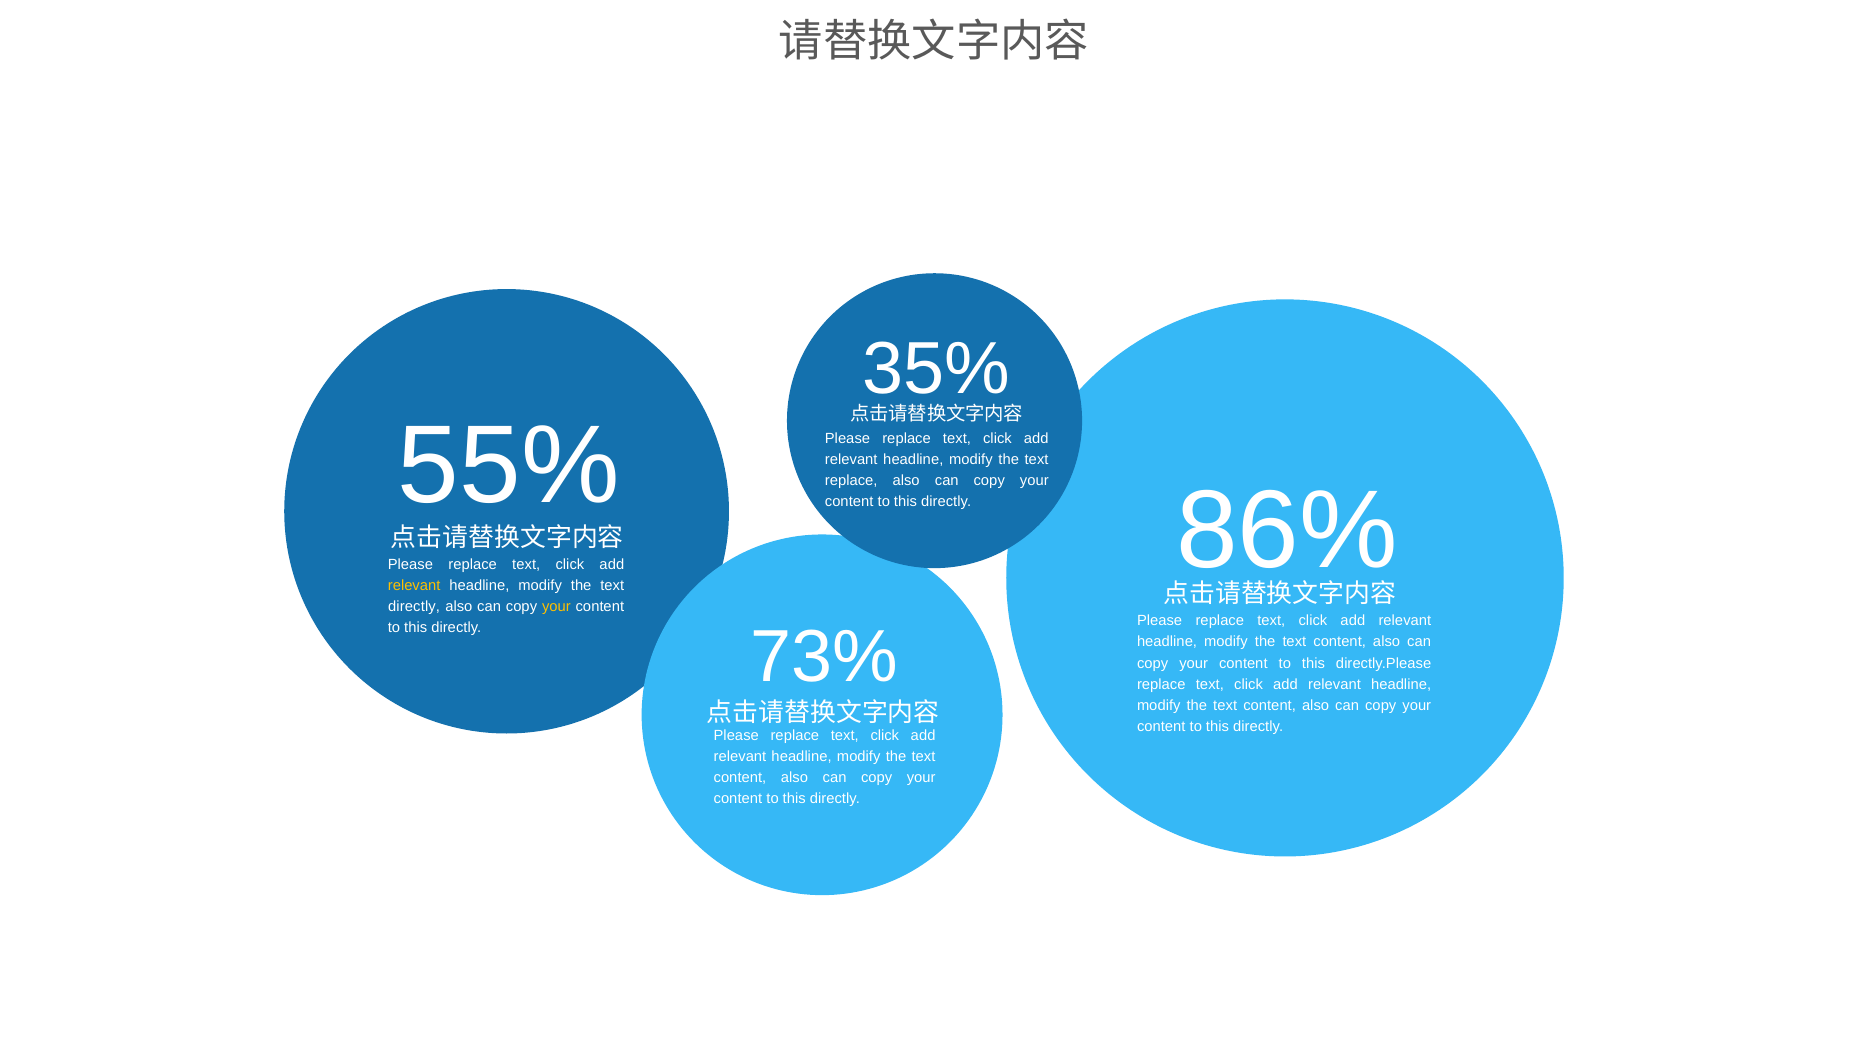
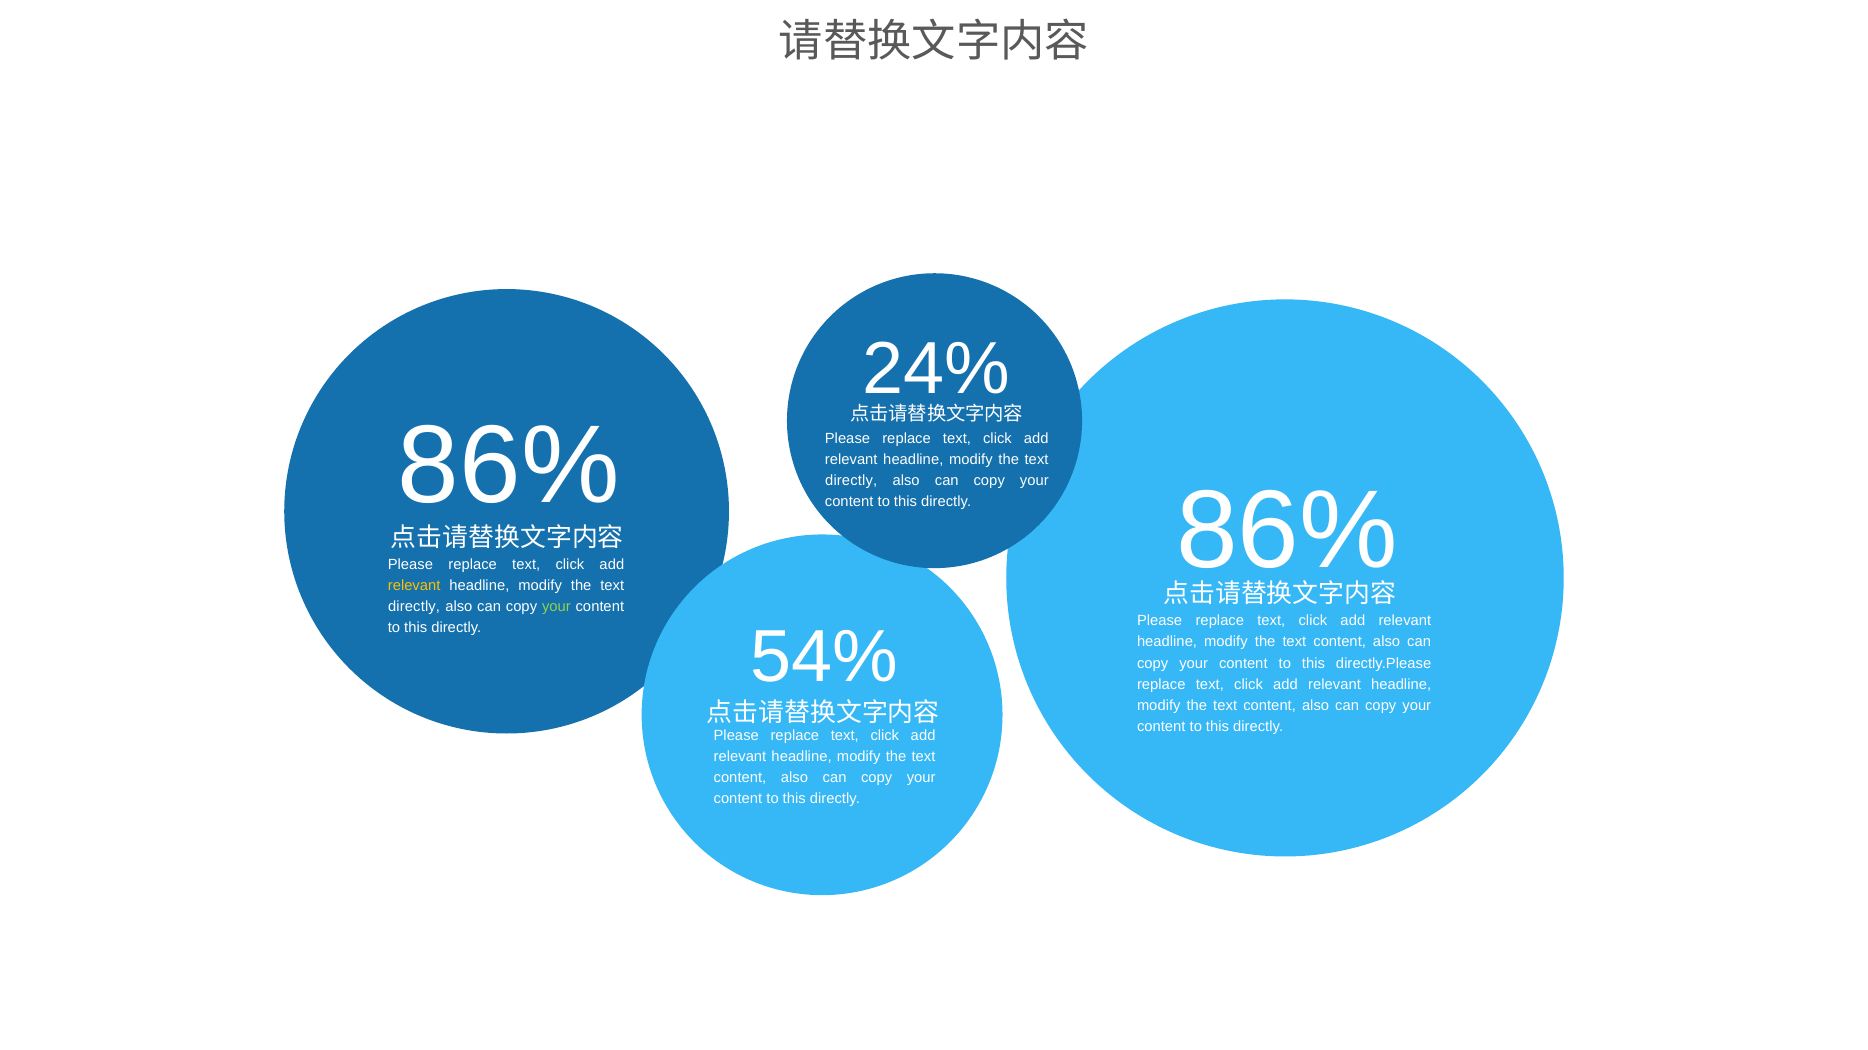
35%: 35% -> 24% (936, 369)
55%: 55% -> 86% (509, 466)
replace: replace -> directly (851, 481)
your colour: yellow -> light green (556, 607)
73%: 73% -> 54% (824, 658)
